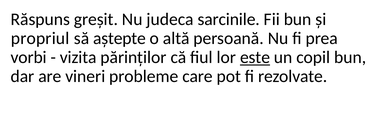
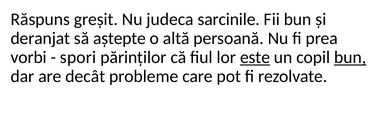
propriul: propriul -> deranjat (40, 38)
vizita: vizita -> spori (78, 57)
bun underline: none -> present (350, 57)
vineri: vineri -> decât (85, 76)
